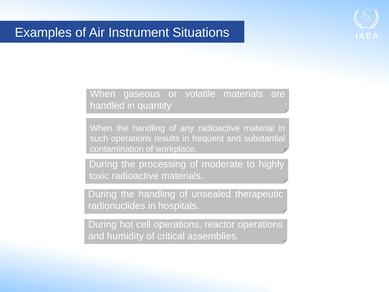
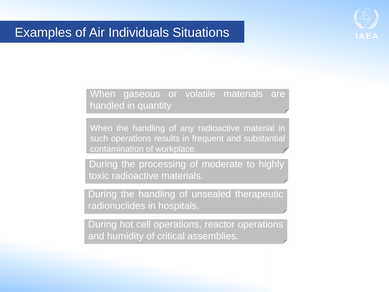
Instrument: Instrument -> Individuals (139, 33)
